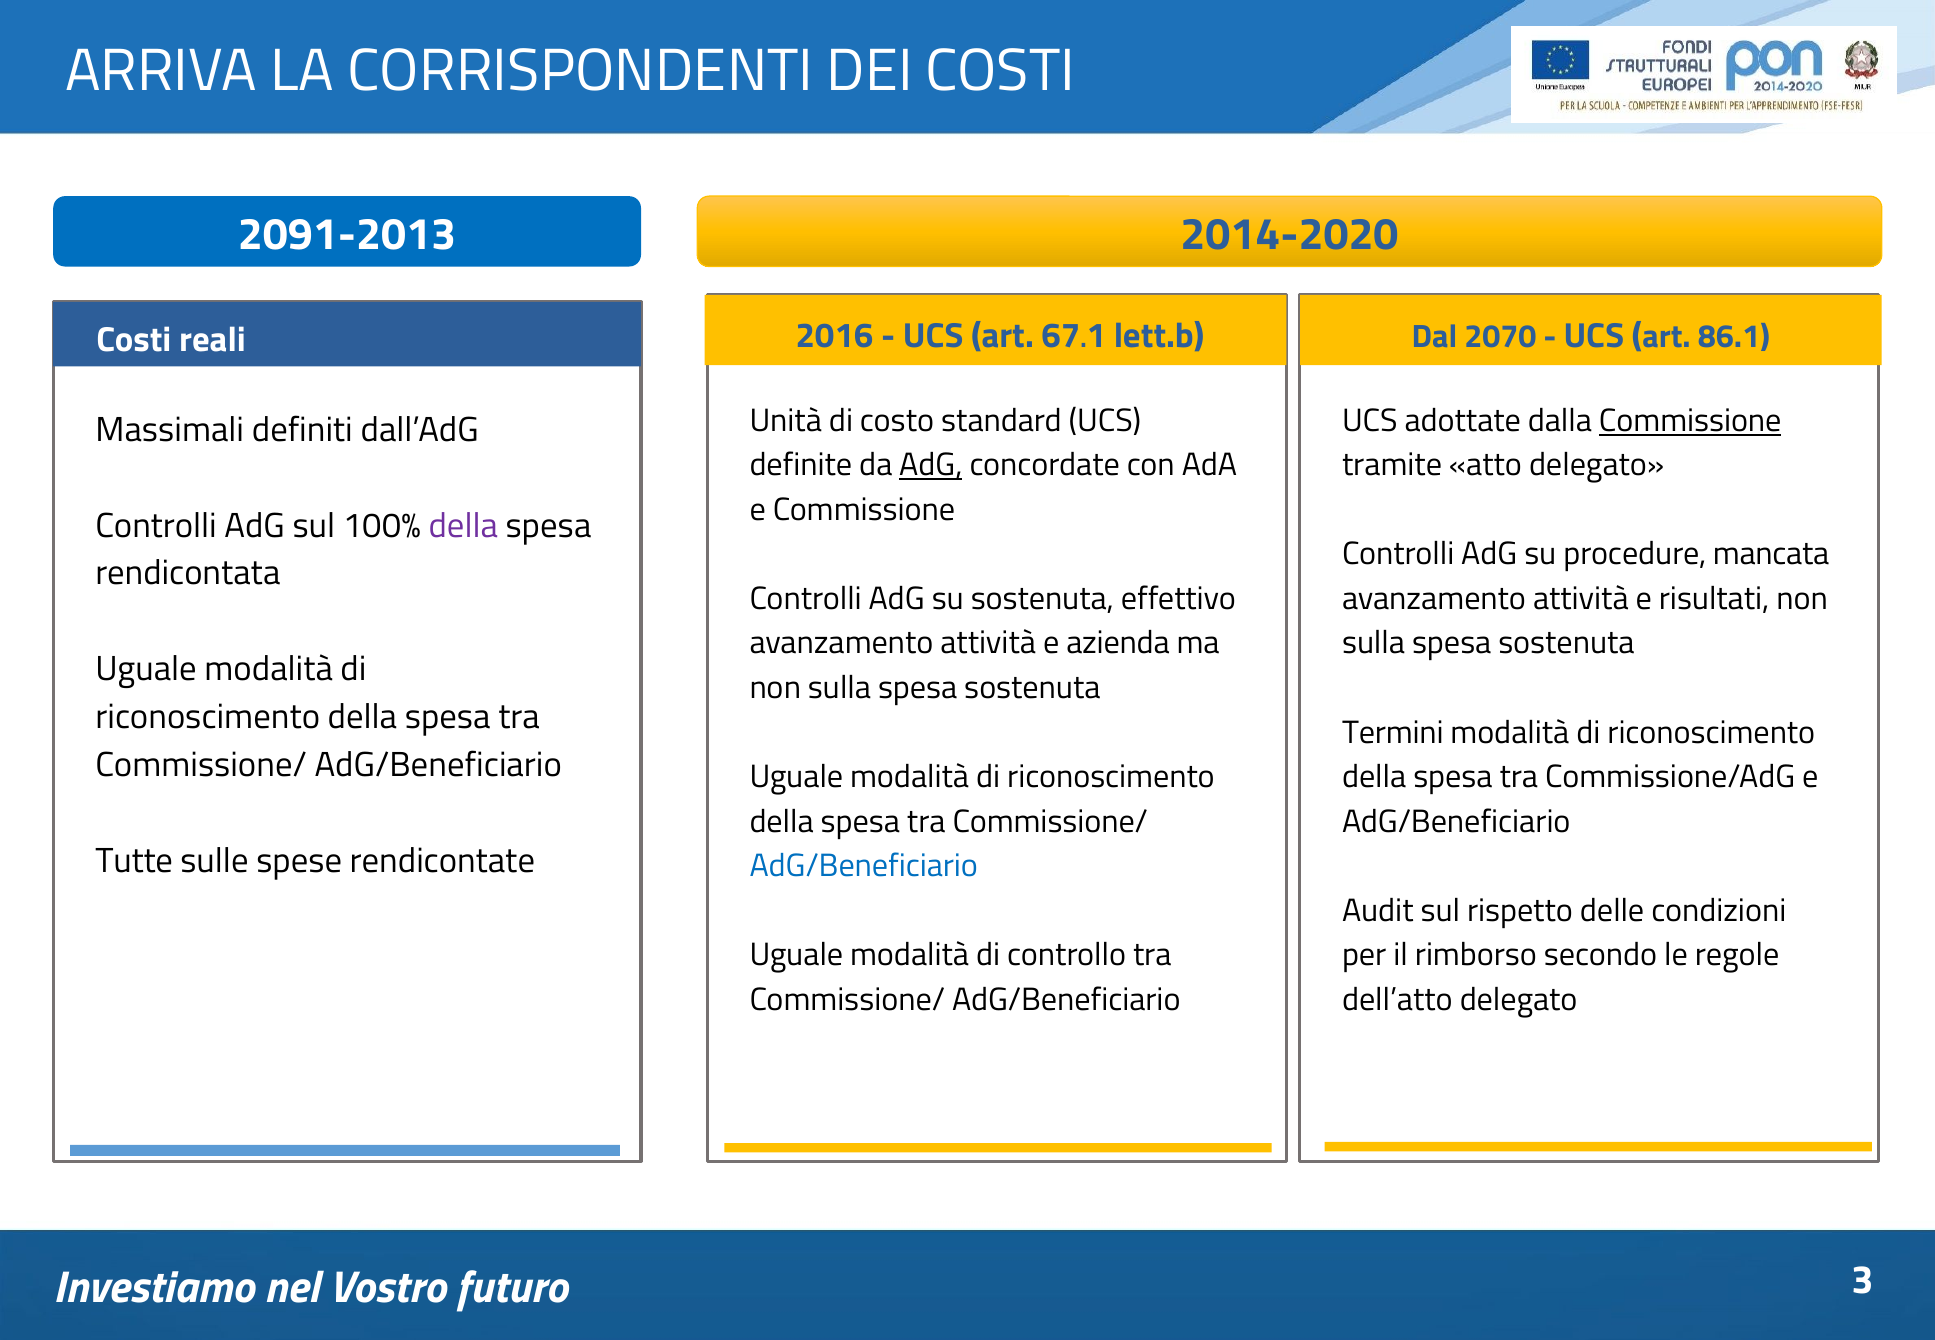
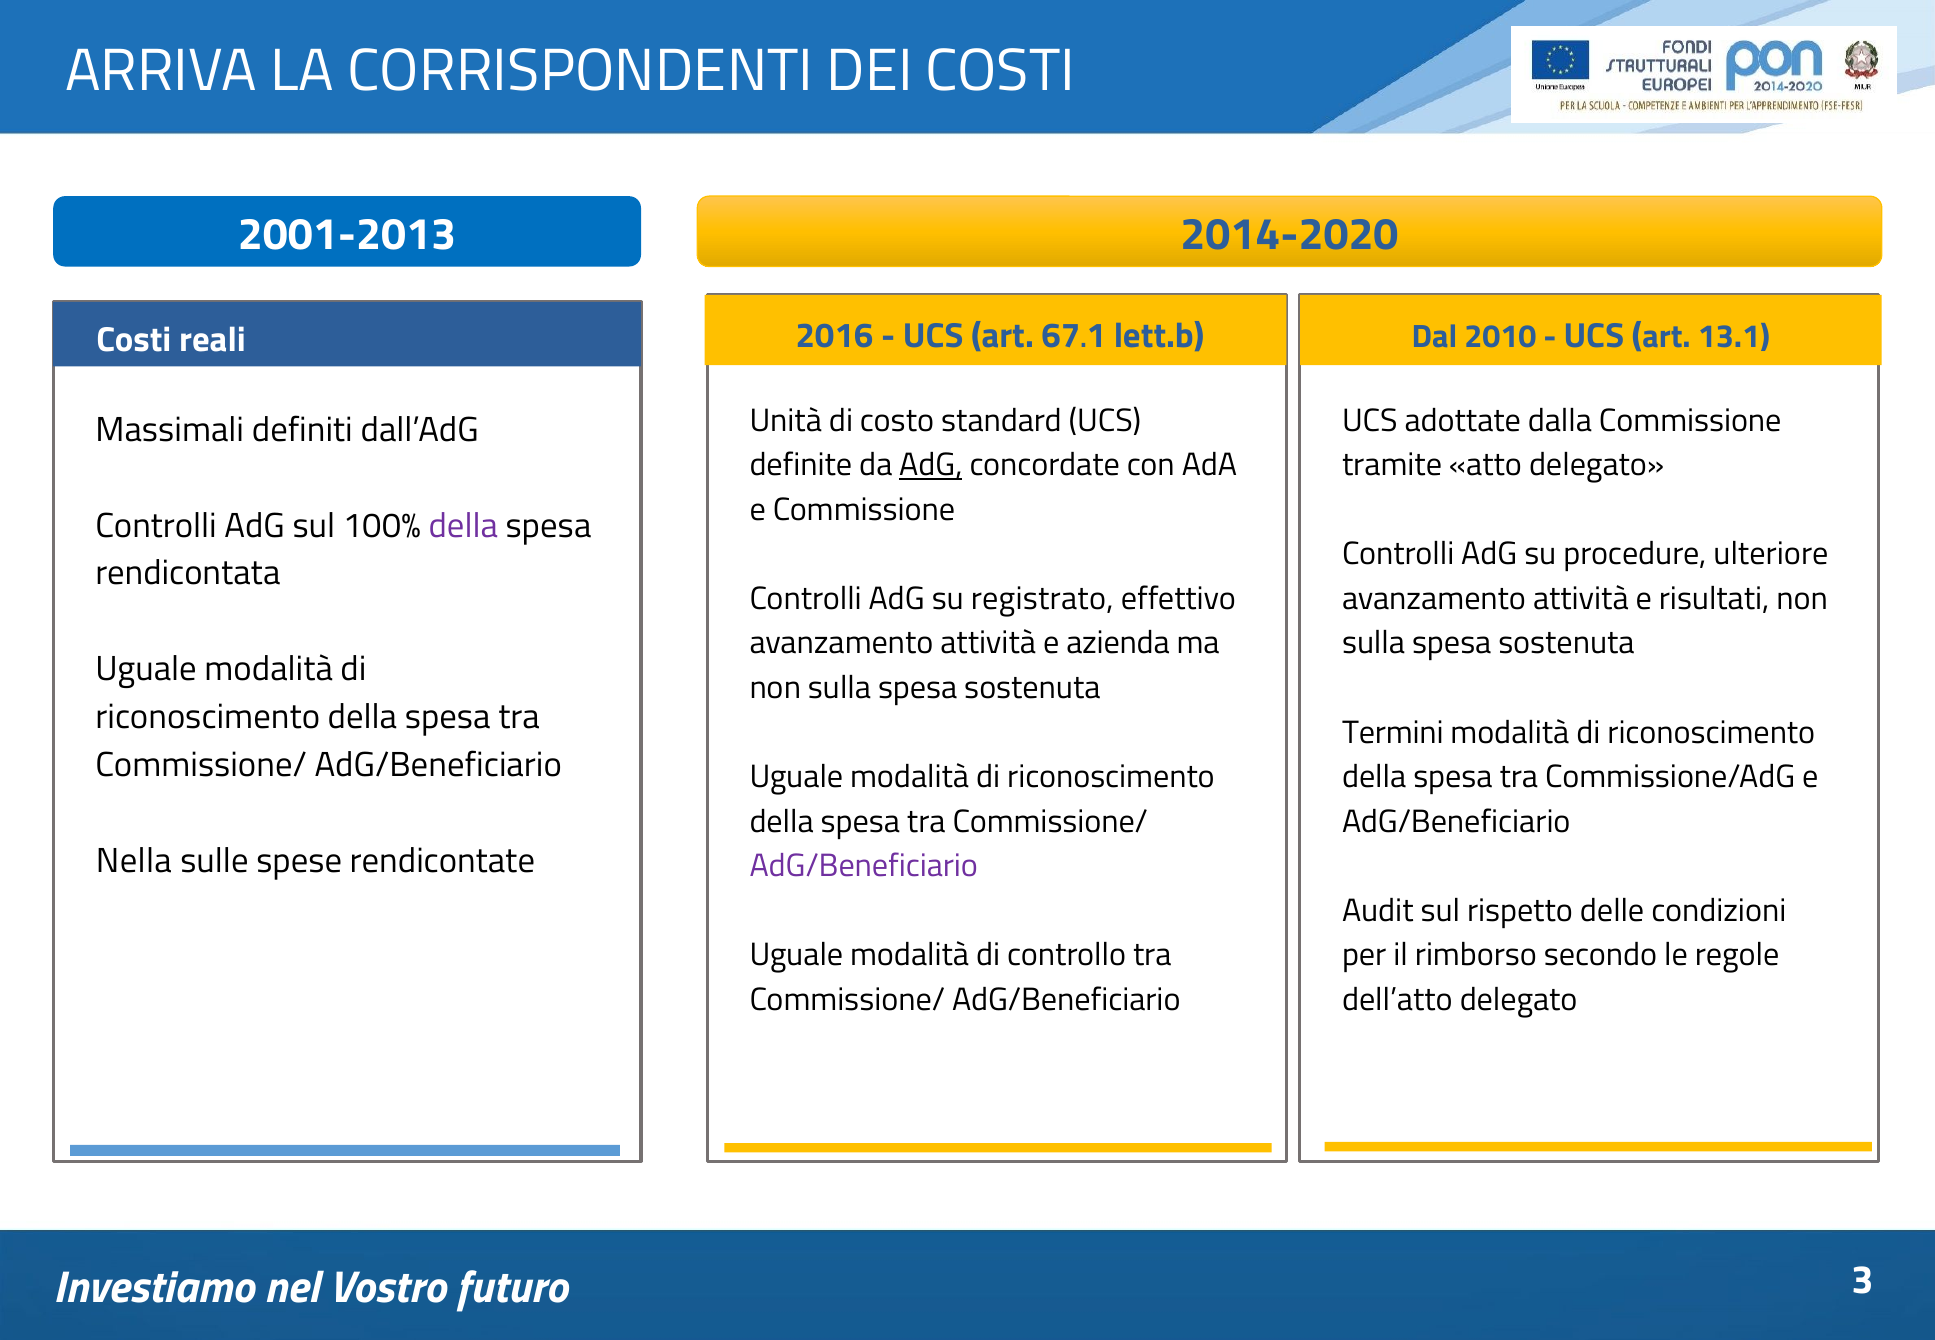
2091-2013: 2091-2013 -> 2001-2013 (347, 234)
2070: 2070 -> 2010 (1500, 337)
86.1: 86.1 -> 13.1 (1734, 337)
Commissione underline: present -> none (1690, 421)
mancata: mancata -> ulteriore (1771, 554)
su sostenuta: sostenuta -> registrato (1042, 599)
Tutte: Tutte -> Nella (134, 861)
AdG/Beneficiario colour: blue -> purple (864, 866)
